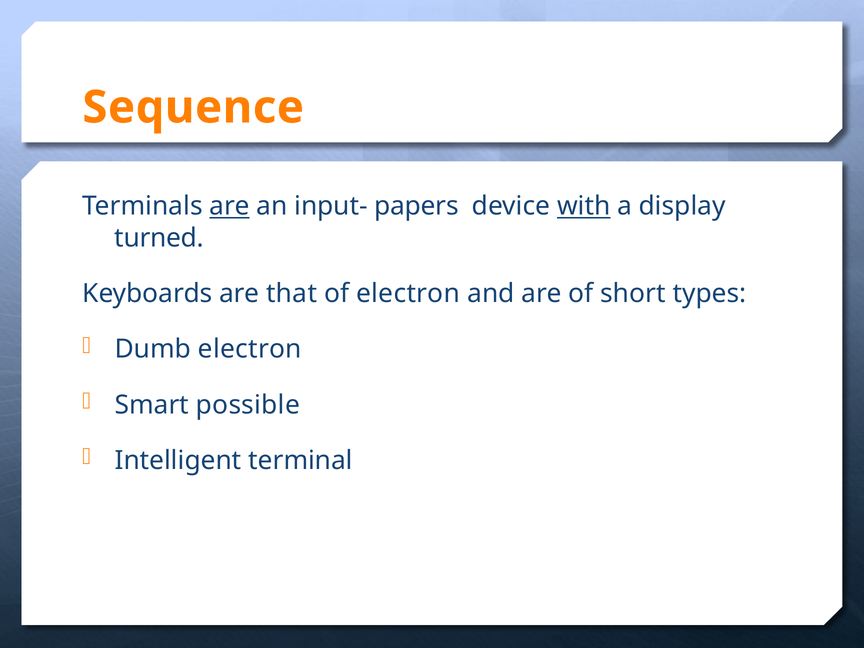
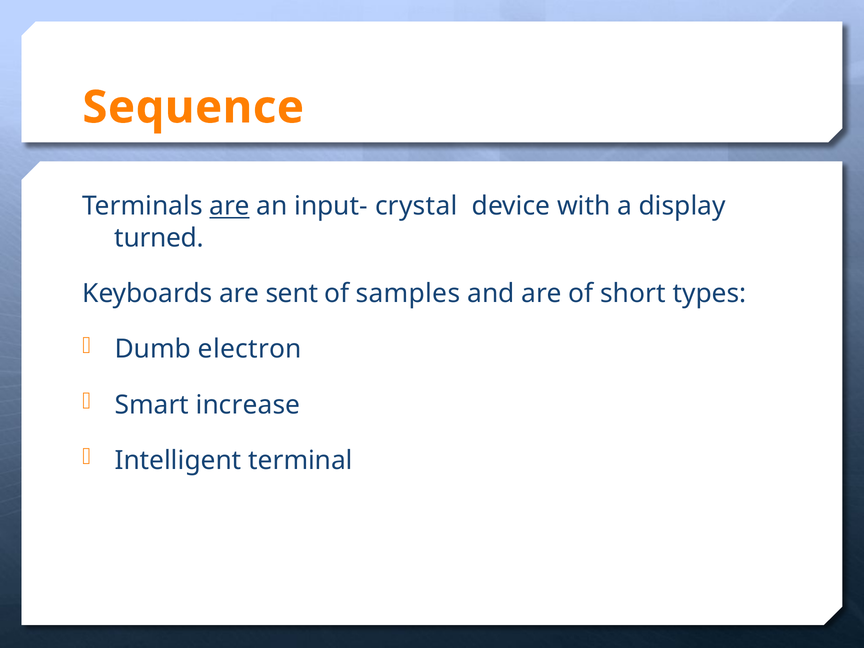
papers: papers -> crystal (416, 206)
with underline: present -> none (584, 206)
that: that -> sent (292, 294)
of electron: electron -> samples (408, 294)
possible: possible -> increase (248, 405)
